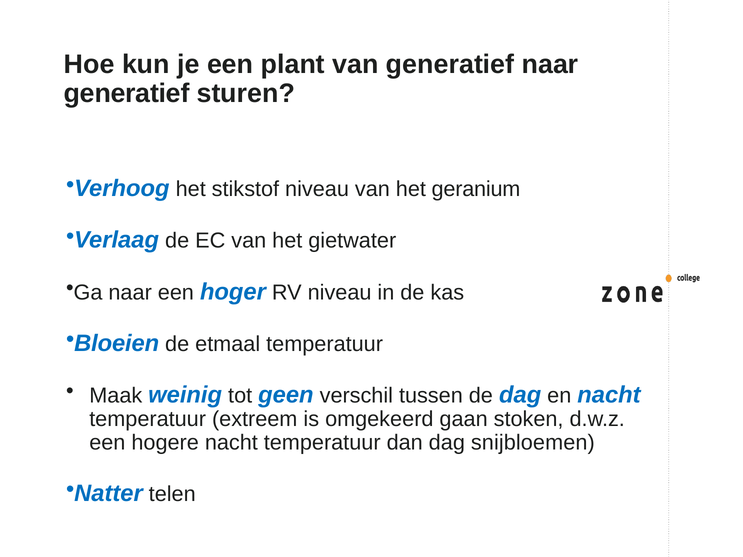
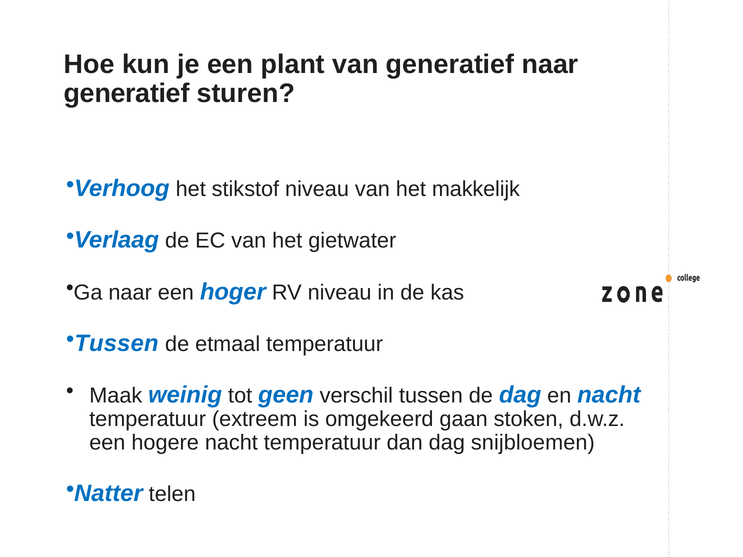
geranium: geranium -> makkelijk (476, 189)
Bloeien: Bloeien -> Tussen (116, 343)
